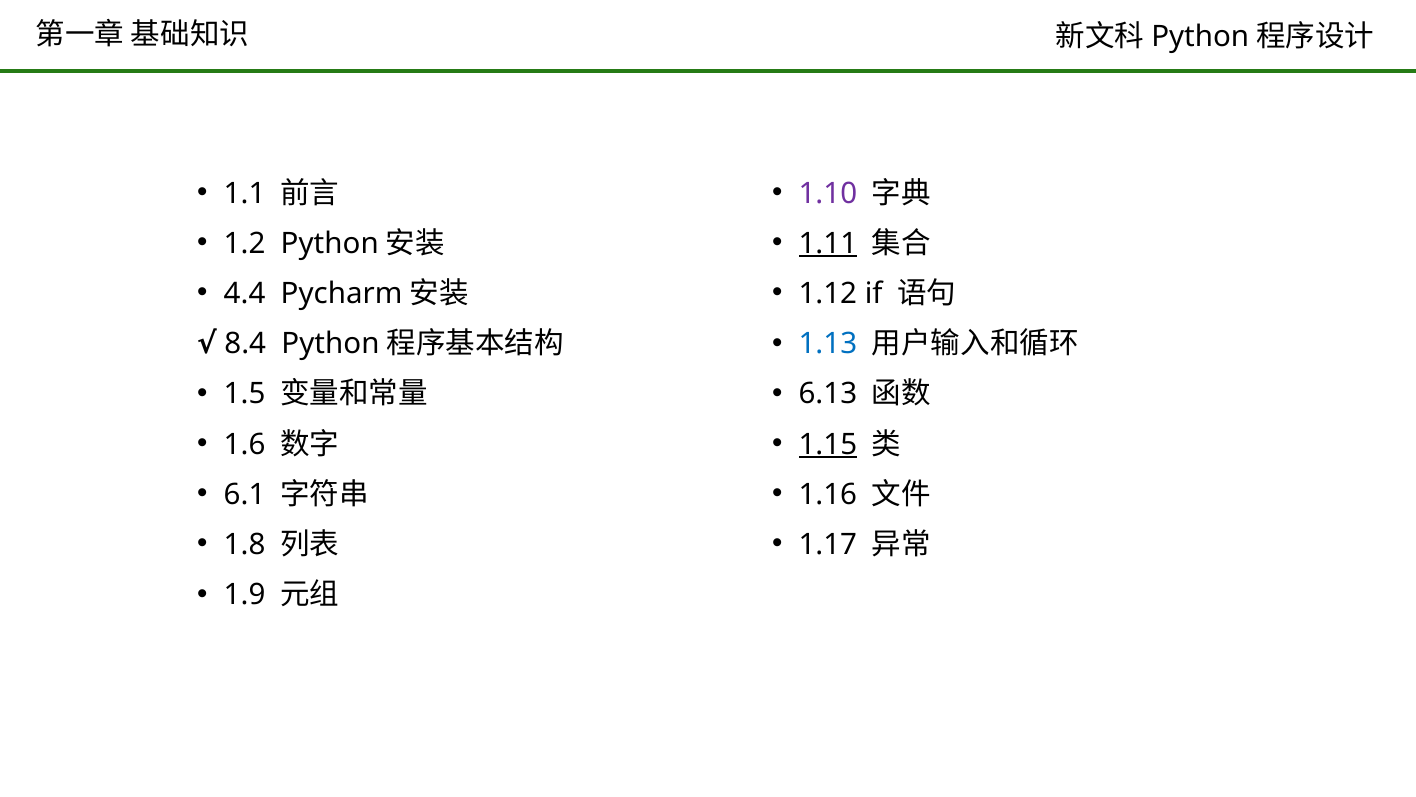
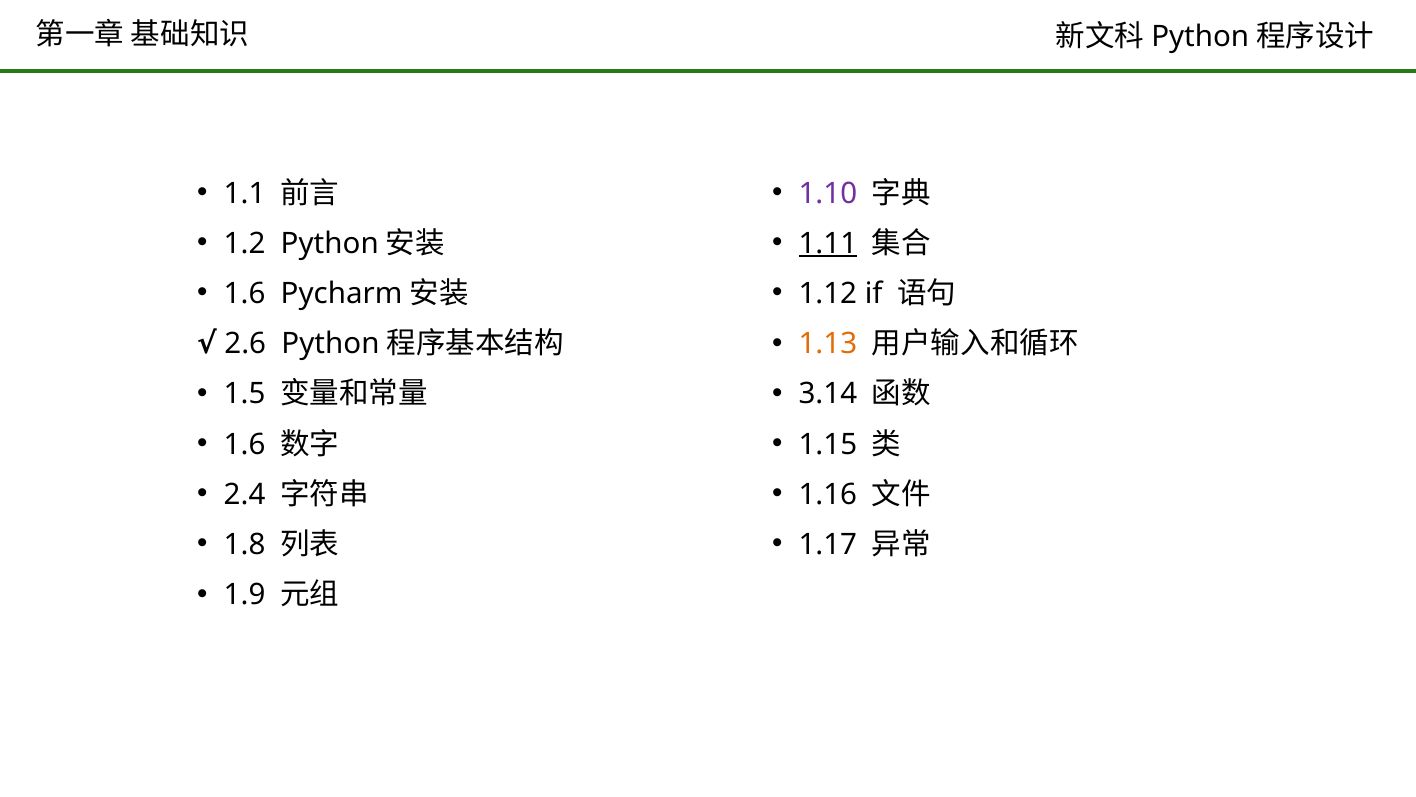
4.4: 4.4 -> 1.6 (245, 294)
1.13 colour: blue -> orange (828, 344)
8.4: 8.4 -> 2.6 (245, 344)
6.13: 6.13 -> 3.14 (828, 394)
1.15 underline: present -> none (828, 444)
6.1: 6.1 -> 2.4 (245, 494)
